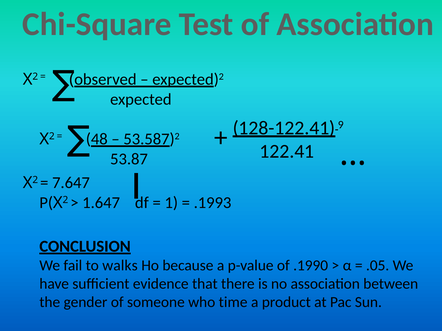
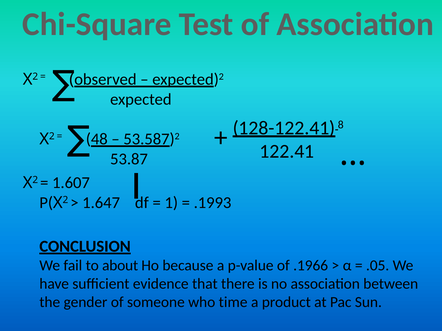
9: 9 -> 8 (341, 125)
7.647: 7.647 -> 1.607 (71, 183)
walks: walks -> about (120, 266)
.1990: .1990 -> .1966 (311, 266)
